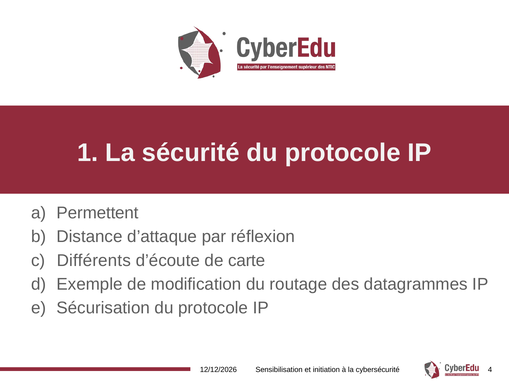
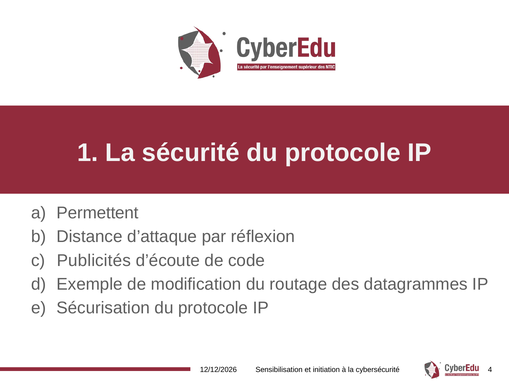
Différents: Différents -> Publicités (94, 260)
carte: carte -> code (247, 260)
